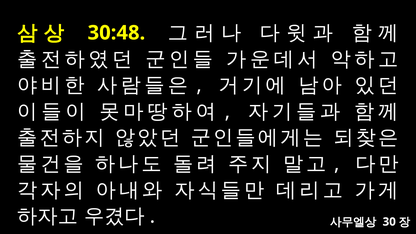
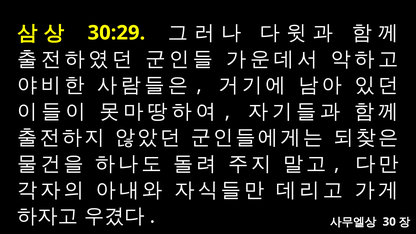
30:48: 30:48 -> 30:29 (116, 33)
